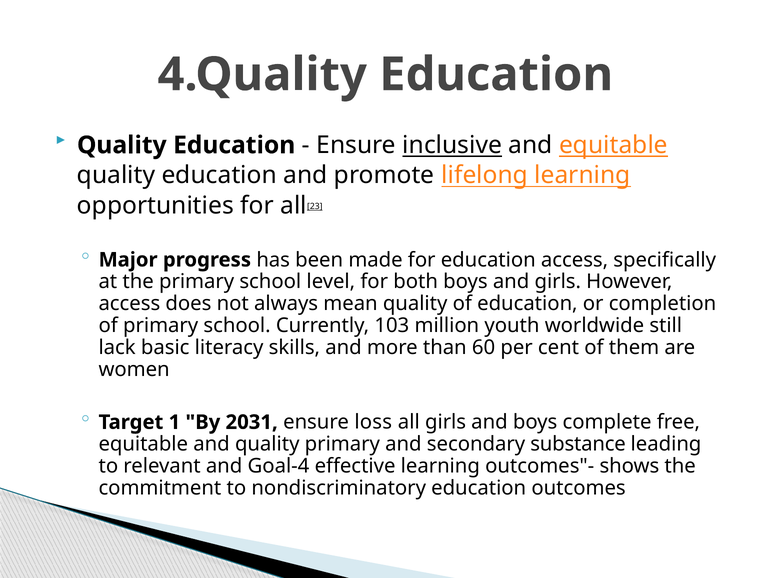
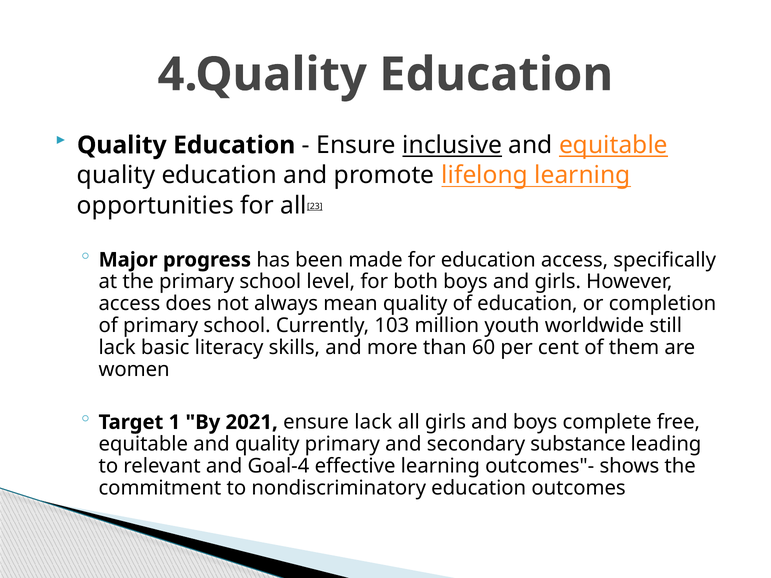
2031: 2031 -> 2021 (252, 422)
ensure loss: loss -> lack (373, 422)
